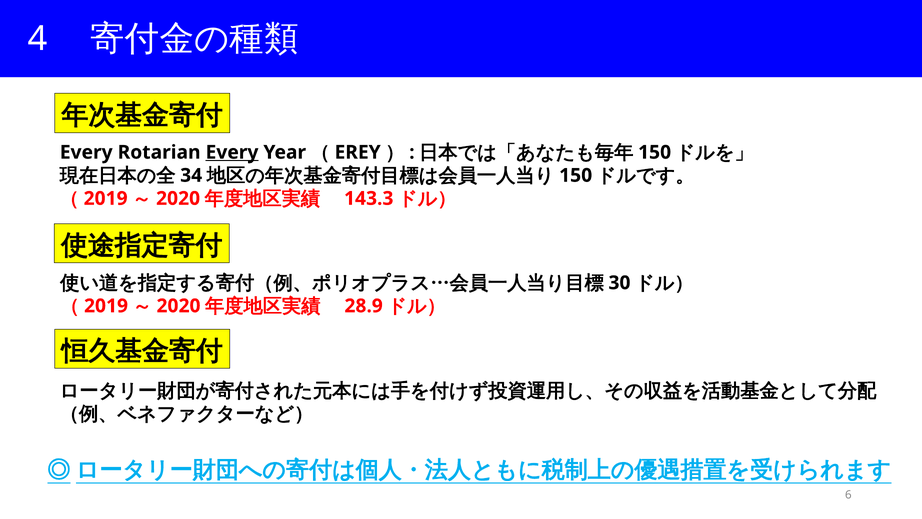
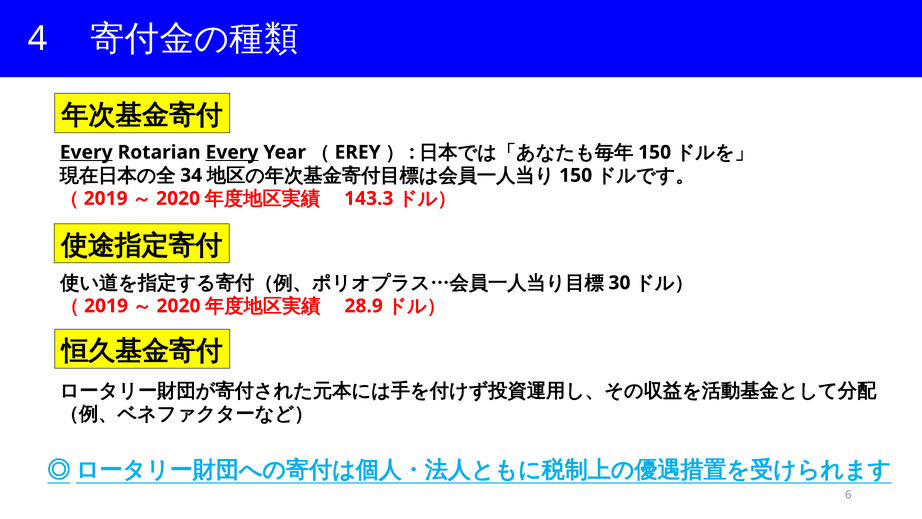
Every underline: none -> present (86, 152)
